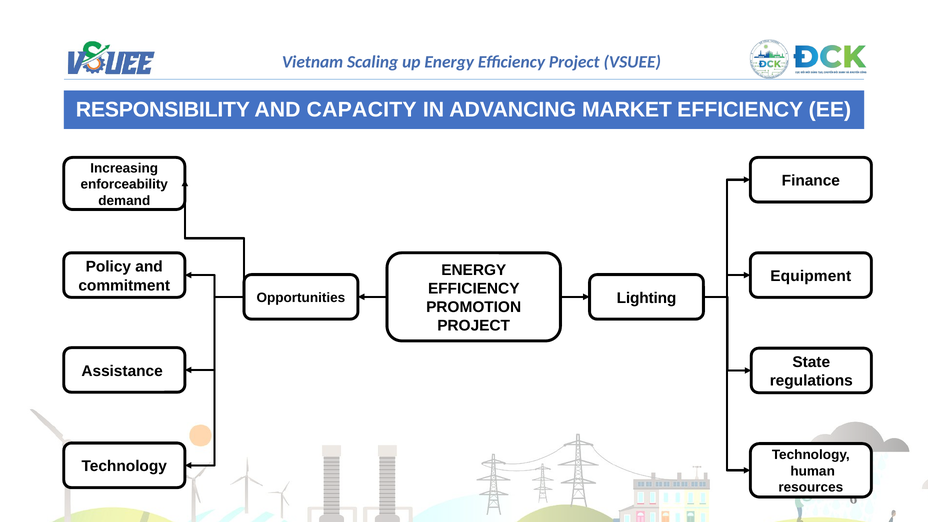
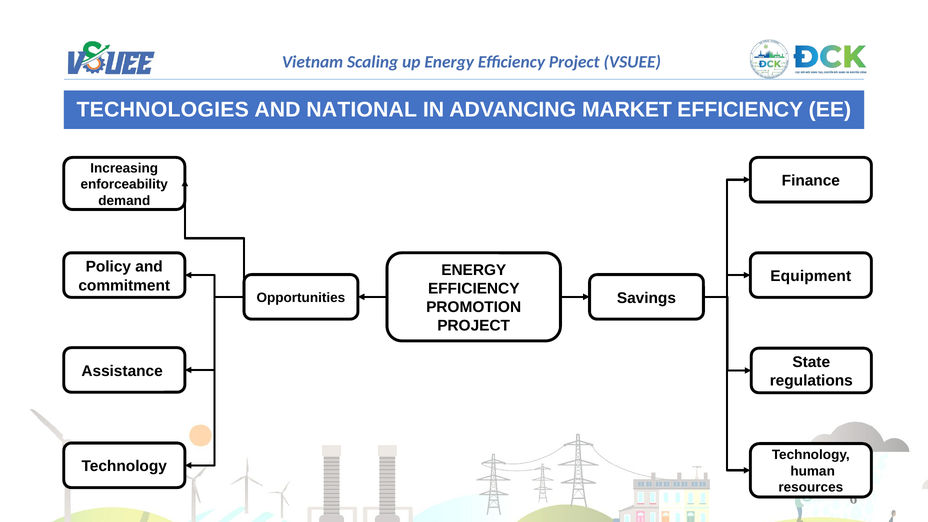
RESPONSIBILITY: RESPONSIBILITY -> TECHNOLOGIES (163, 110)
CAPACITY: CAPACITY -> NATIONAL (362, 110)
Lighting: Lighting -> Savings (646, 298)
